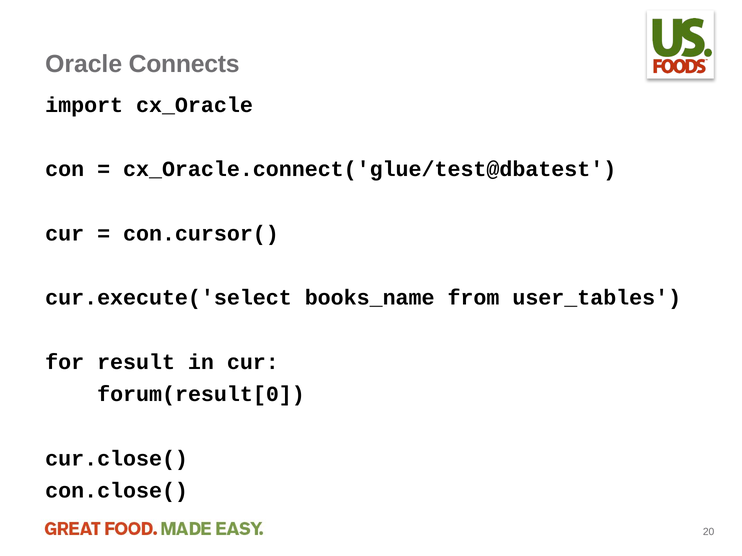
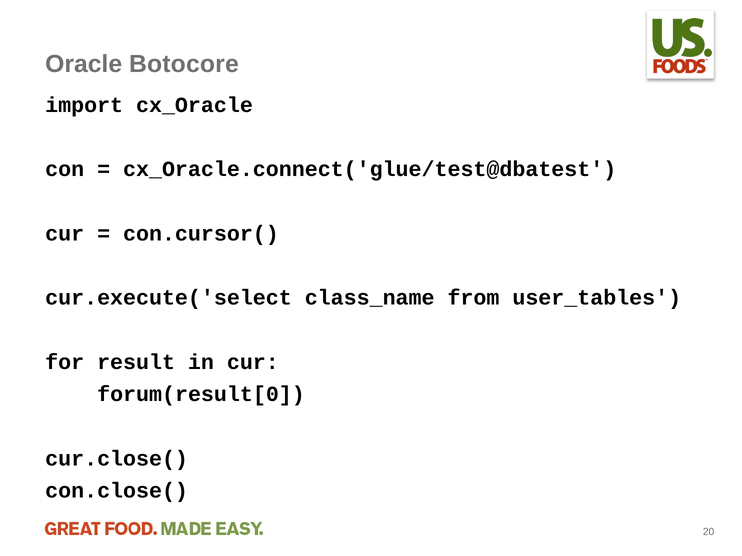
Connects: Connects -> Botocore (184, 64)
books_name: books_name -> class_name (370, 298)
